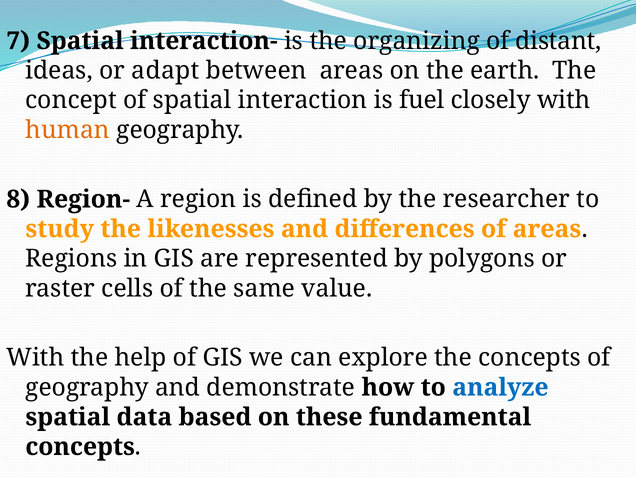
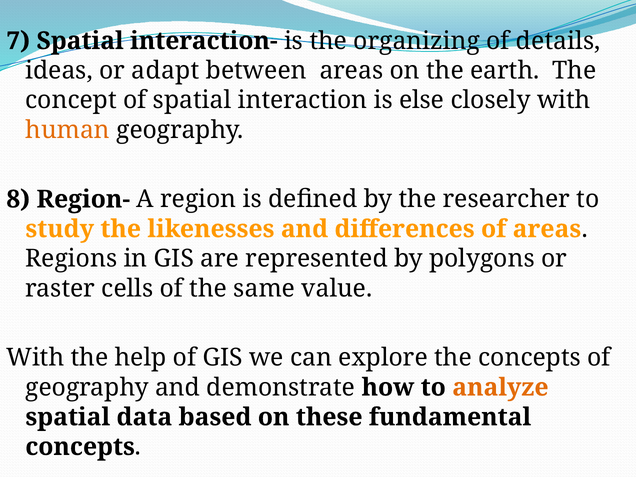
distant: distant -> details (558, 41)
fuel: fuel -> else (422, 100)
analyze colour: blue -> orange (500, 387)
